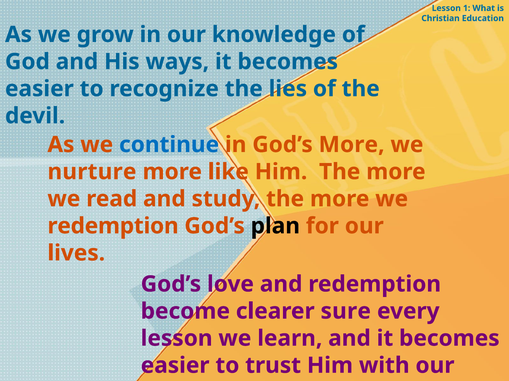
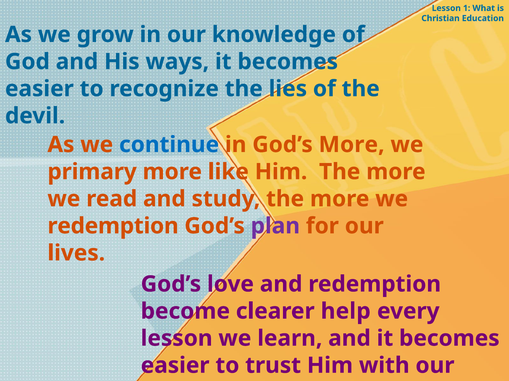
nurture: nurture -> primary (92, 172)
plan colour: black -> purple (275, 226)
sure: sure -> help (346, 312)
